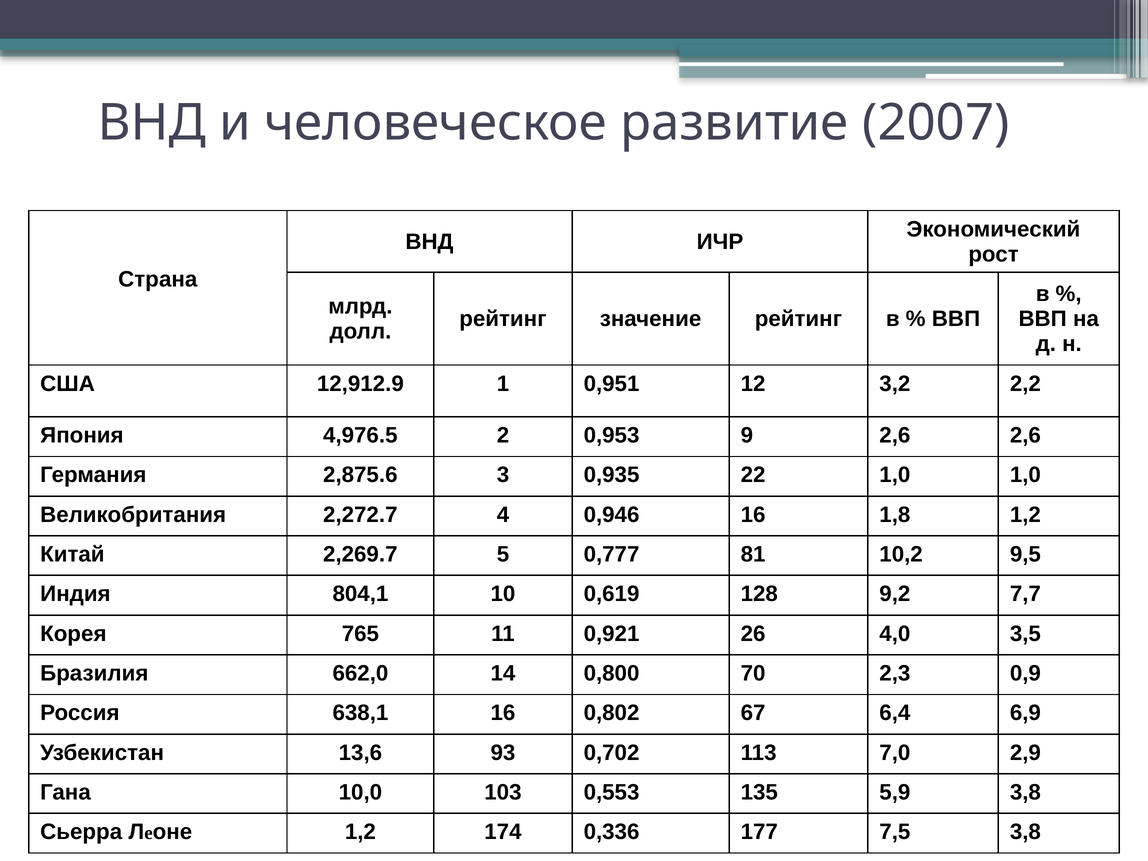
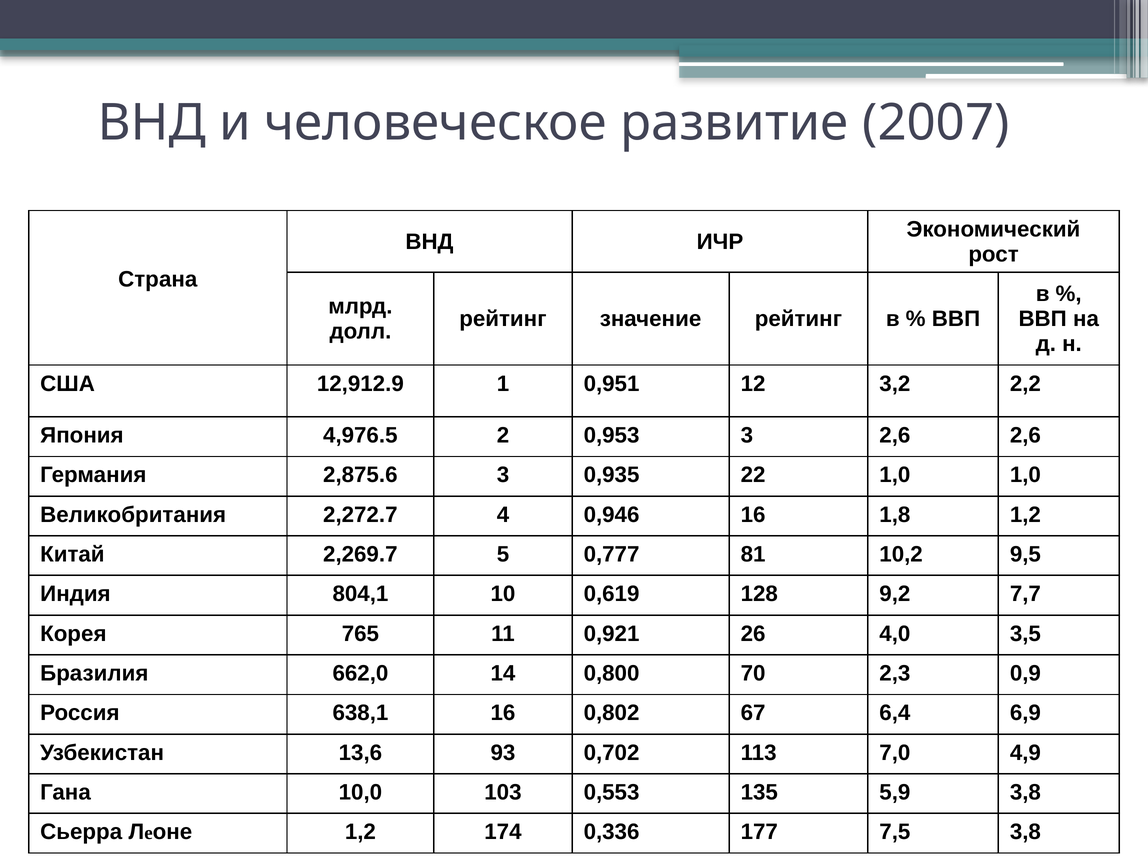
0,953 9: 9 -> 3 (747, 435)
2,9: 2,9 -> 4,9 (1025, 753)
